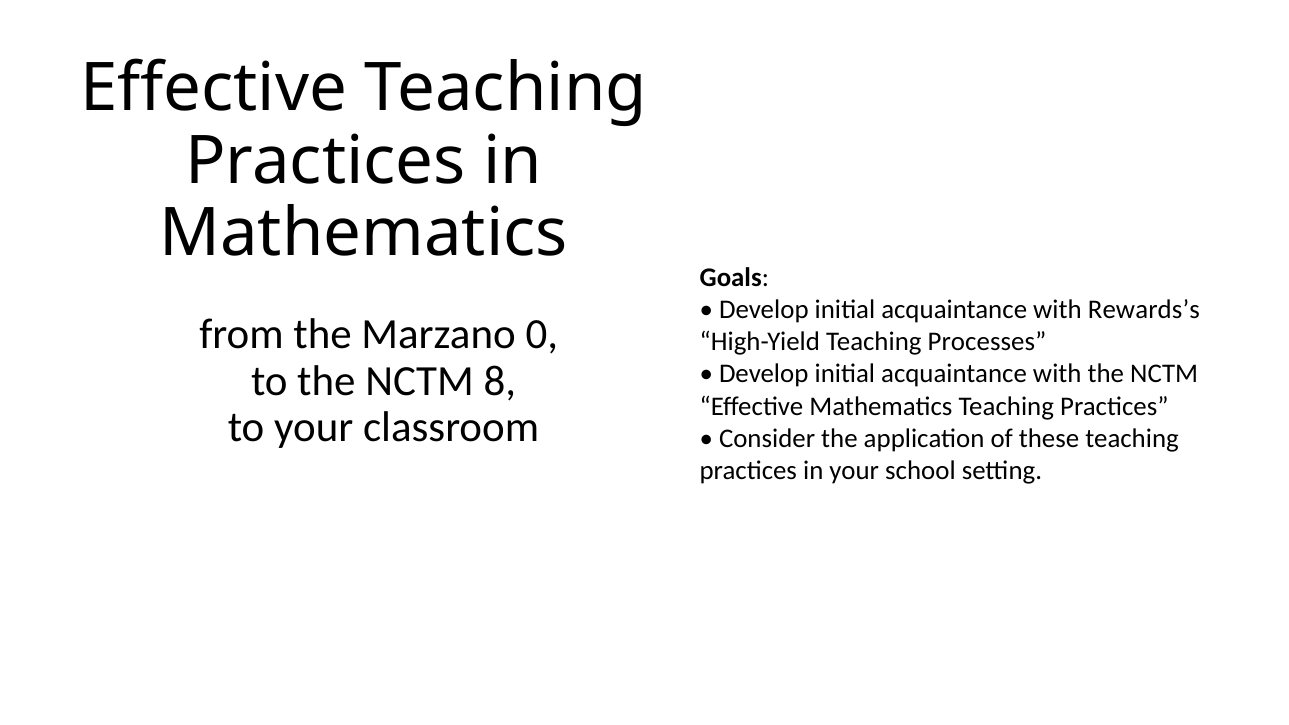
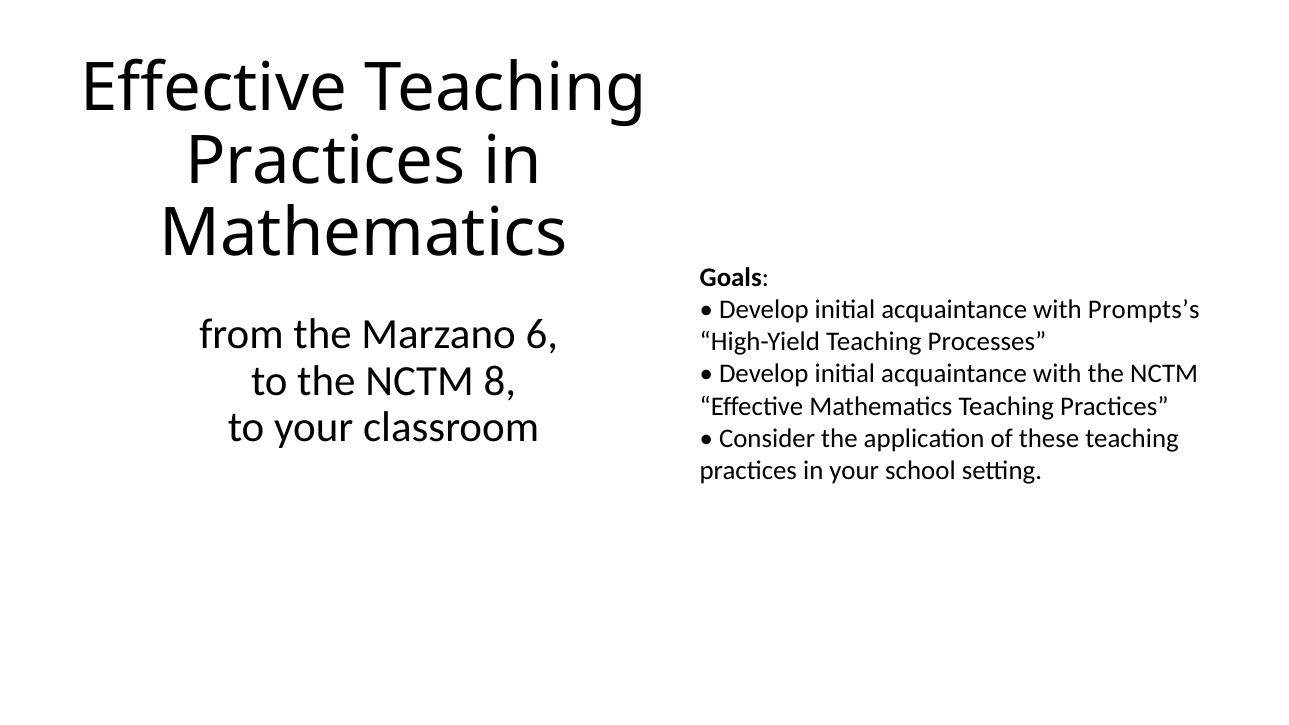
Rewards’s: Rewards’s -> Prompts’s (1144, 310)
0: 0 -> 6 (542, 335)
